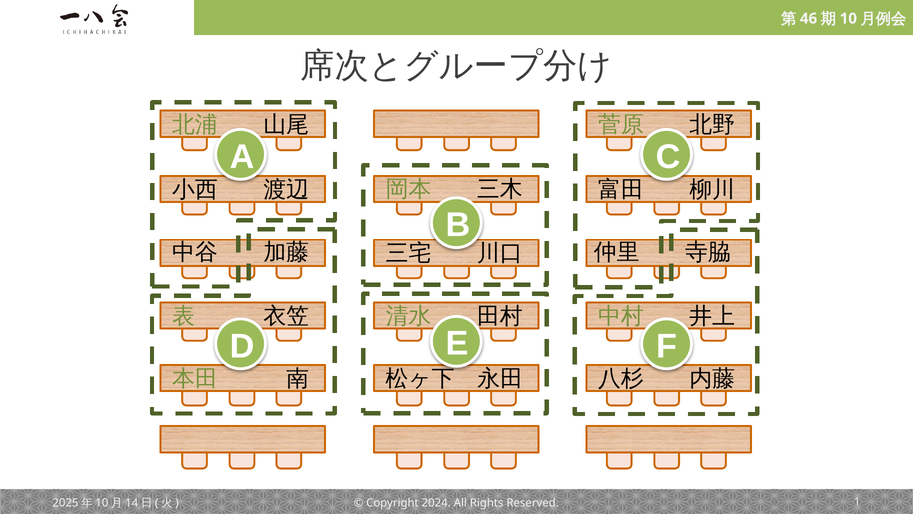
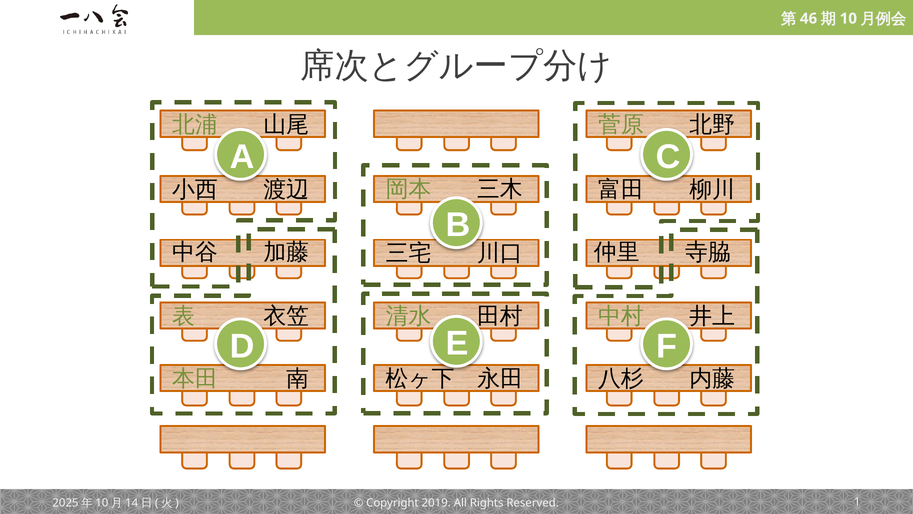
2024: 2024 -> 2019 (436, 503)
